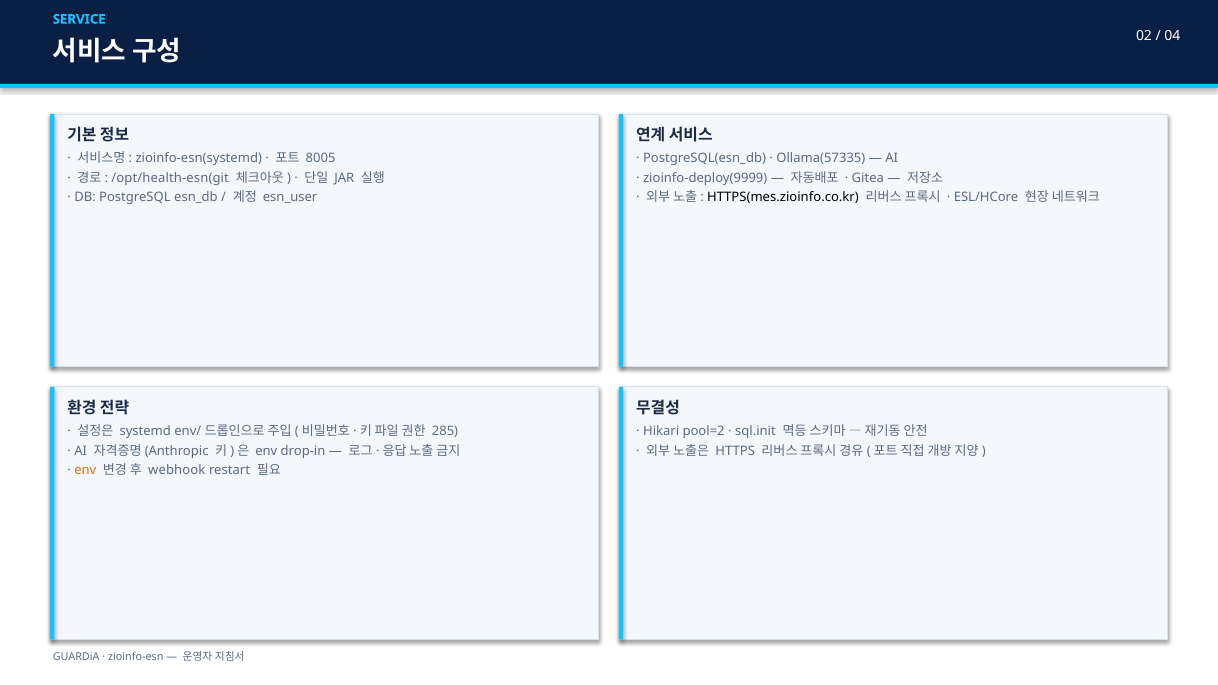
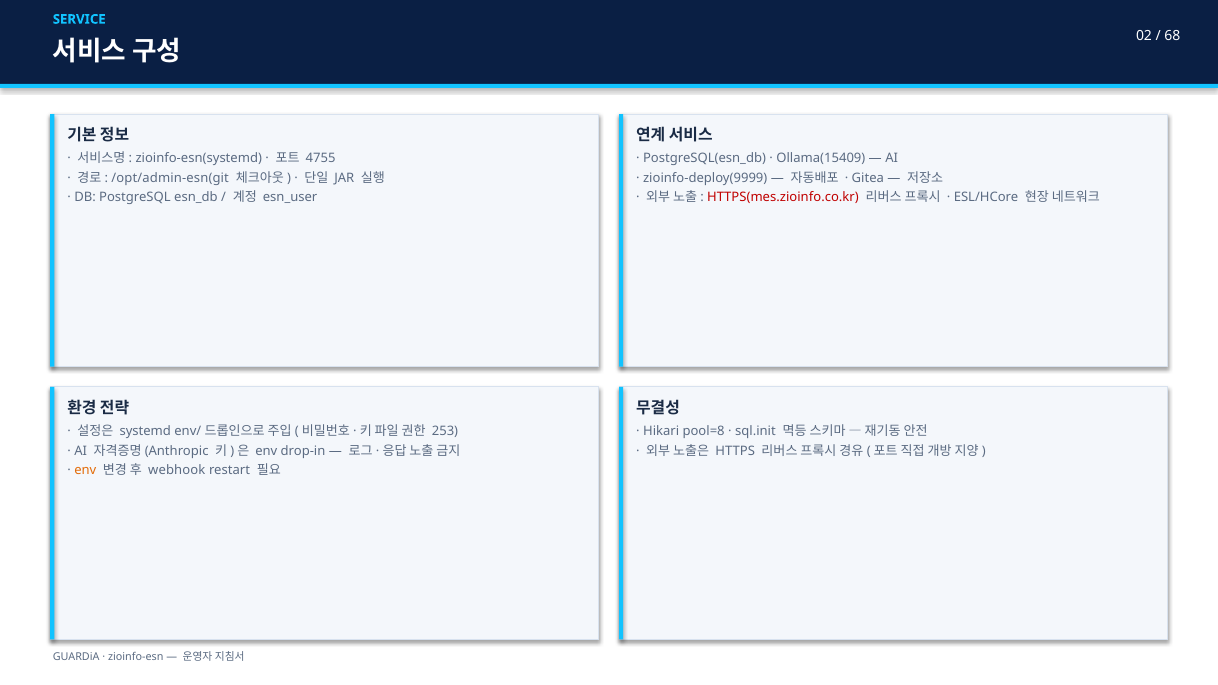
04: 04 -> 68 (1172, 36)
8005: 8005 -> 4755 (321, 159)
Ollama(57335: Ollama(57335 -> Ollama(15409 (821, 159)
/opt/health-esn(git: /opt/health-esn(git -> /opt/admin-esn(git (170, 178)
HTTPS(mes.zioinfo.co.kr colour: black -> red (783, 198)
285: 285 -> 253 (445, 431)
pool=2: pool=2 -> pool=8 (704, 431)
